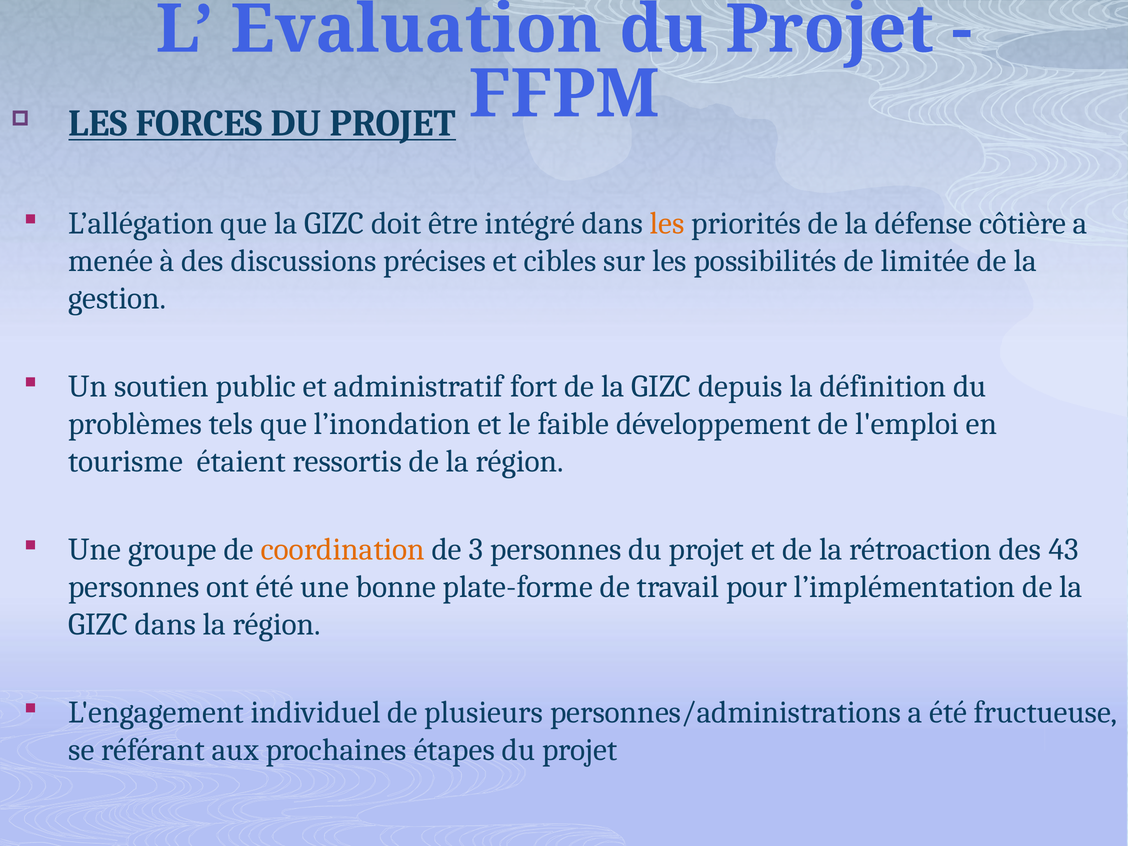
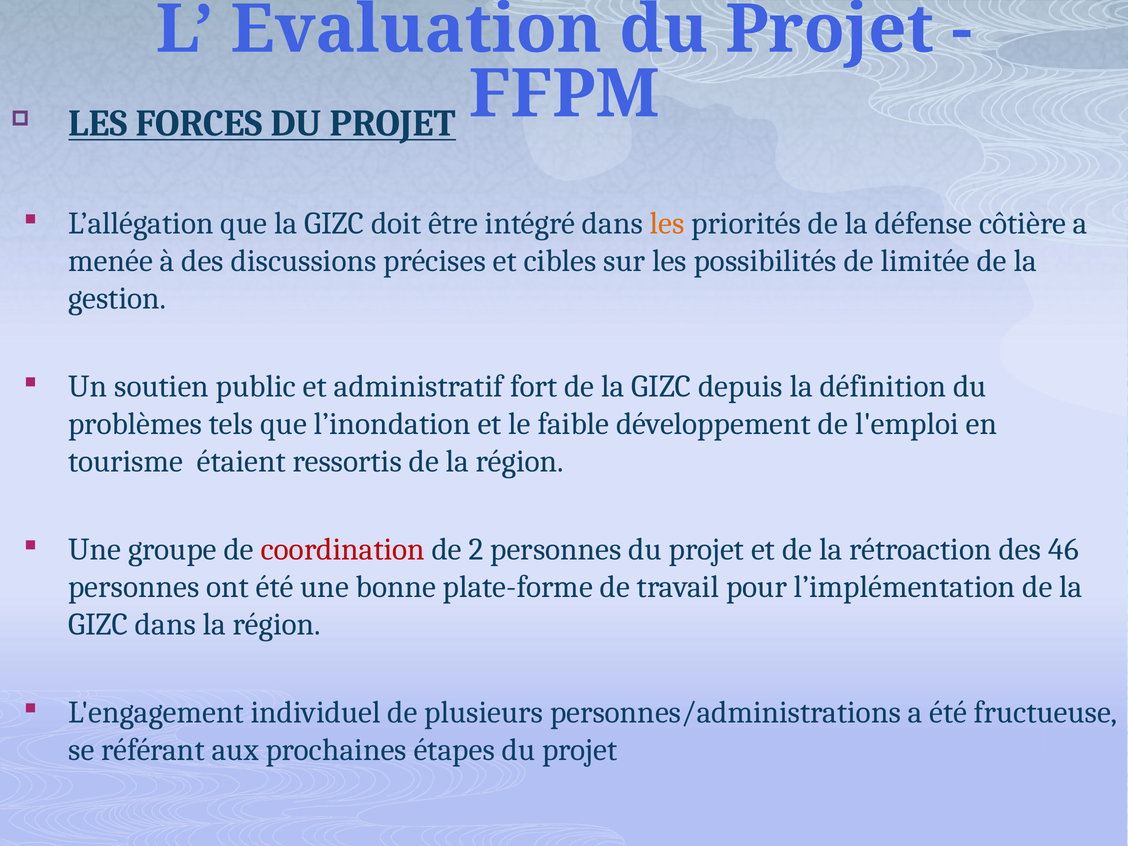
coordination colour: orange -> red (343, 549)
3: 3 -> 2 (476, 549)
43: 43 -> 46 (1064, 549)
